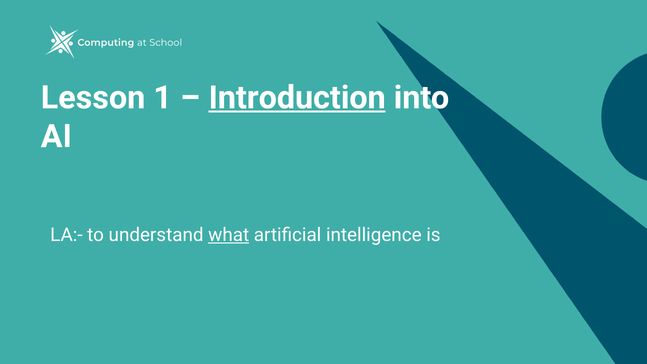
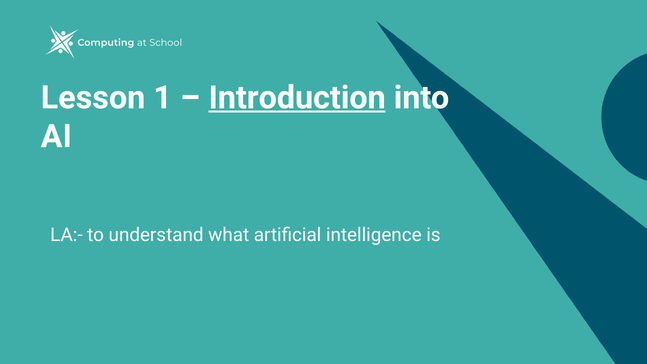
what underline: present -> none (229, 235)
